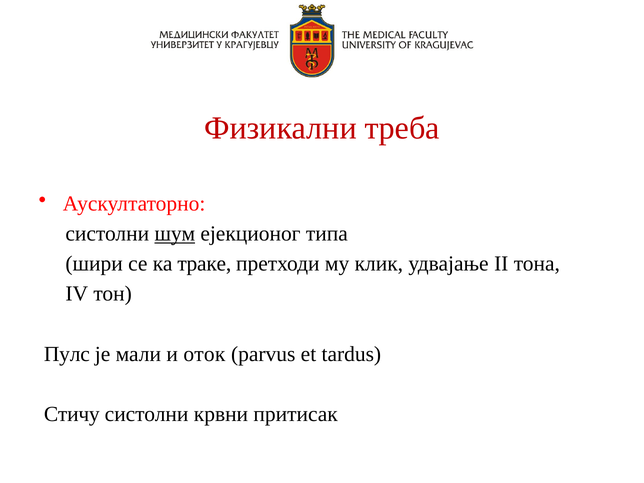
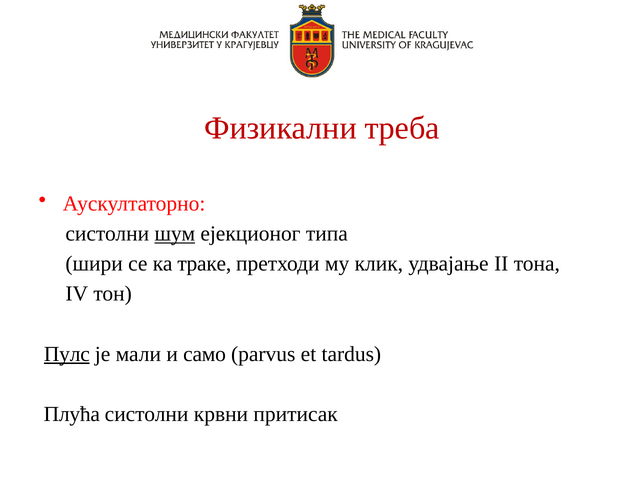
Пулс underline: none -> present (67, 354)
оток: оток -> само (205, 354)
Стичу: Стичу -> Плућа (72, 414)
